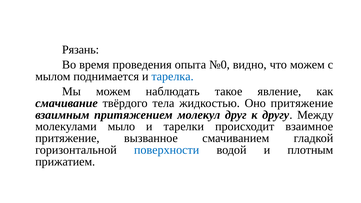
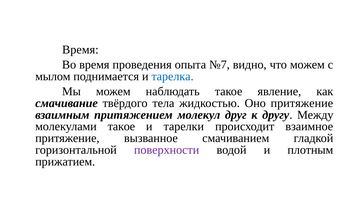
Рязань: Рязань -> Время (80, 50)
№0: №0 -> №7 (219, 65)
молекулами мыло: мыло -> такое (121, 127)
поверхности colour: blue -> purple (167, 150)
